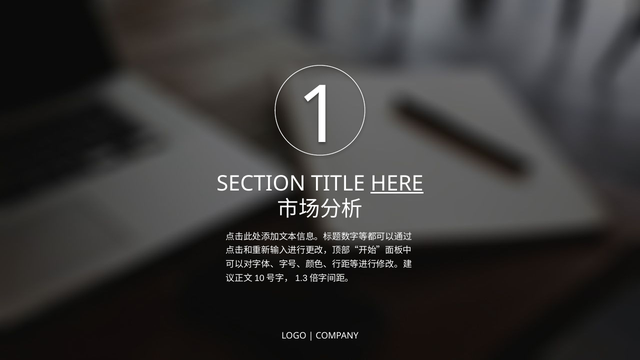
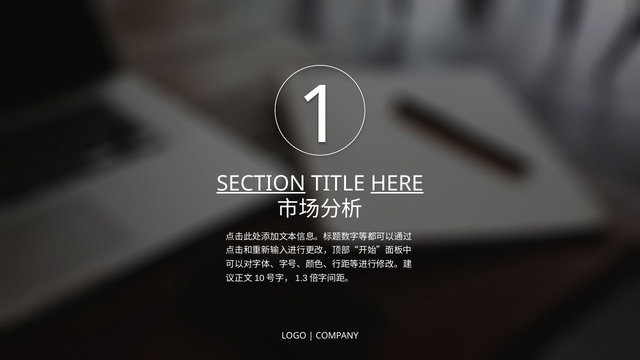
SECTION underline: none -> present (261, 184)
